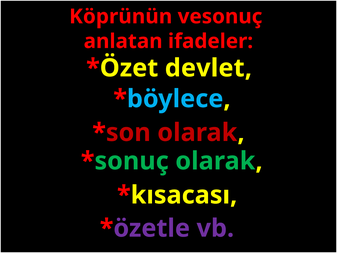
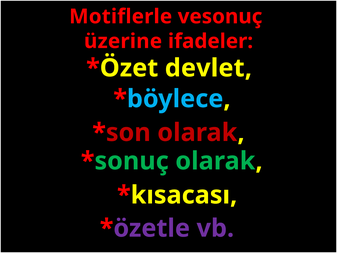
Köprünün: Köprünün -> Motiflerle (121, 17)
anlatan: anlatan -> üzerine (123, 41)
